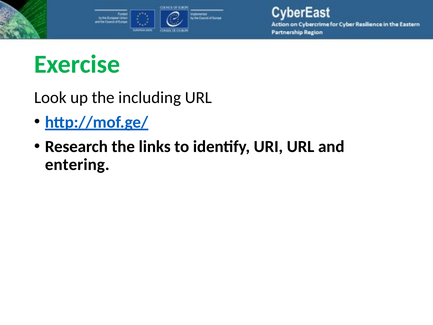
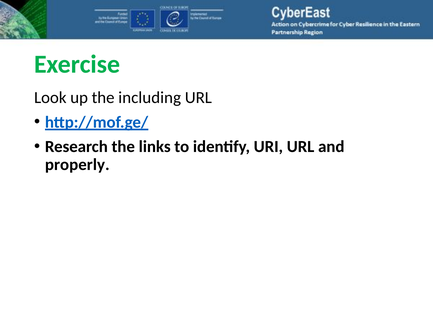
entering: entering -> properly (77, 165)
